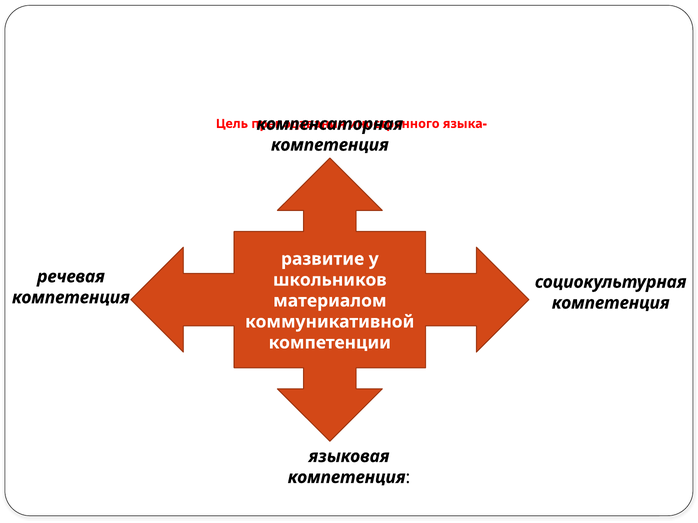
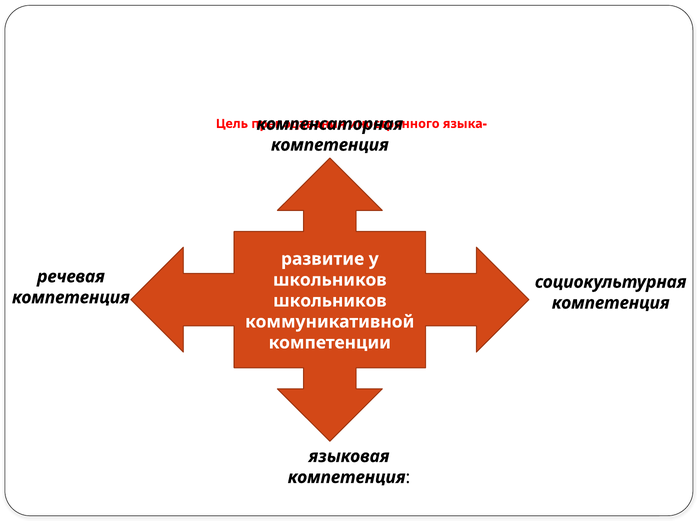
материалом: материалом -> школьников (330, 301)
